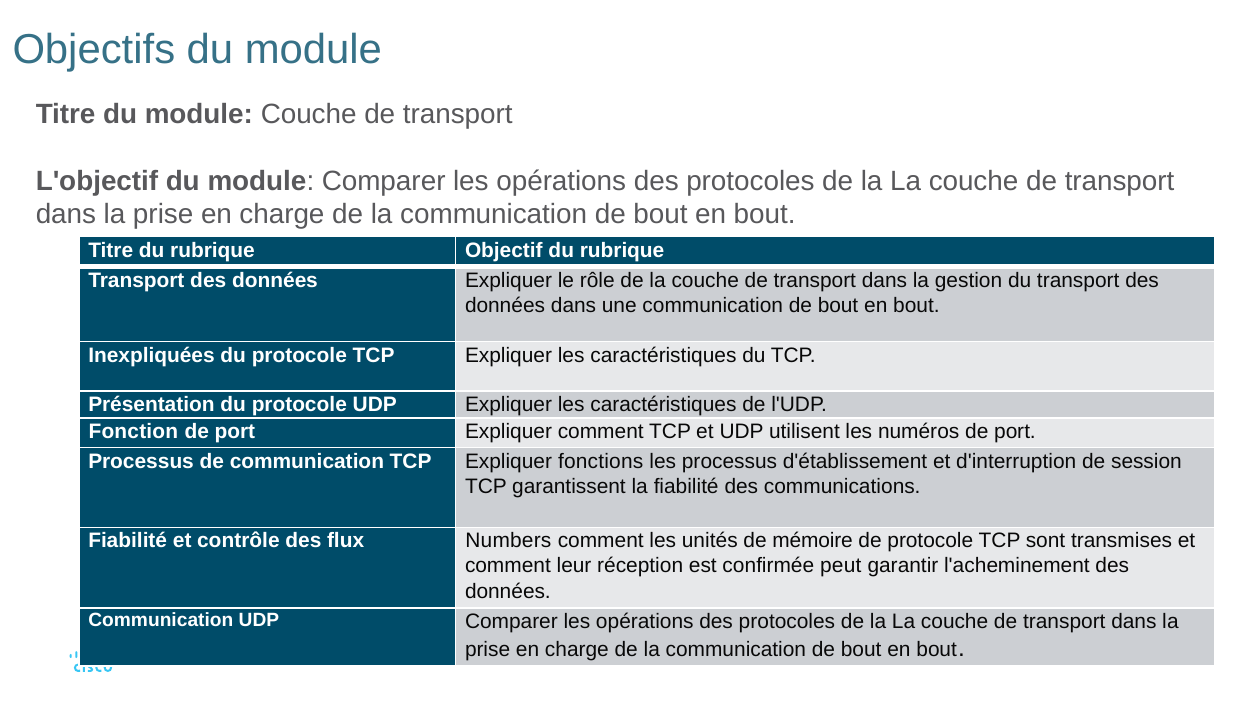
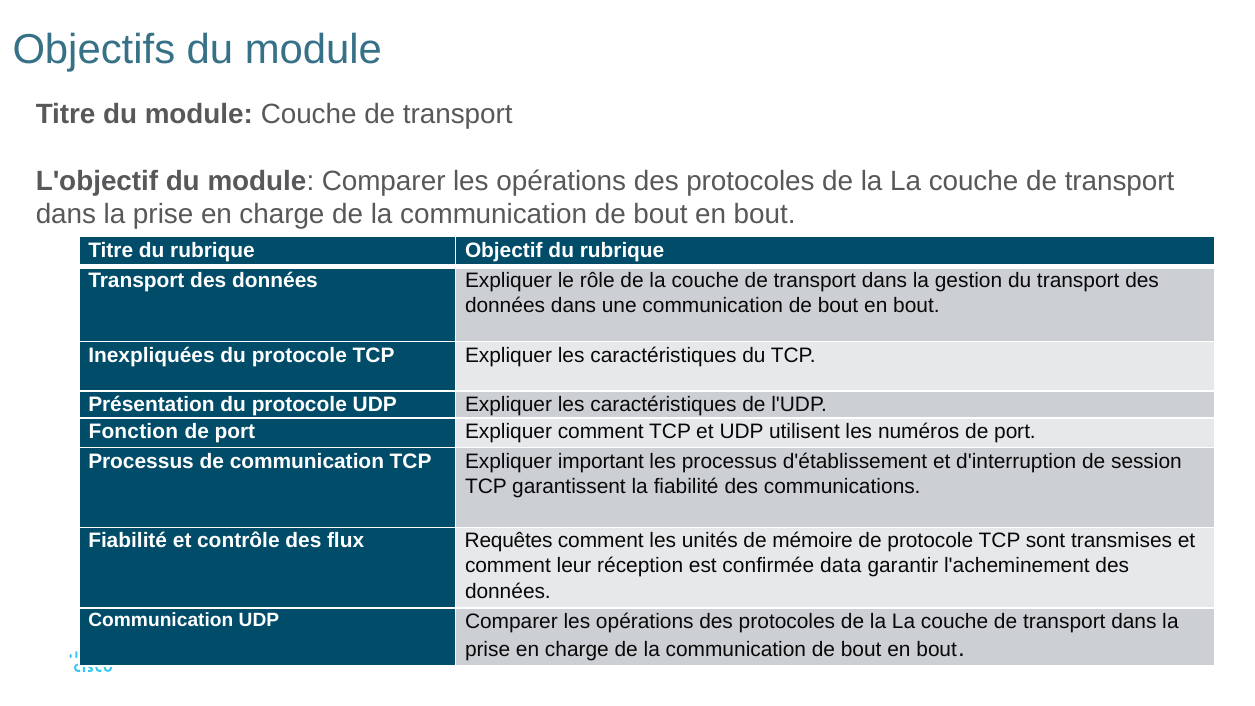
fonctions: fonctions -> important (601, 461)
Numbers: Numbers -> Requêtes (509, 541)
peut: peut -> data (841, 566)
